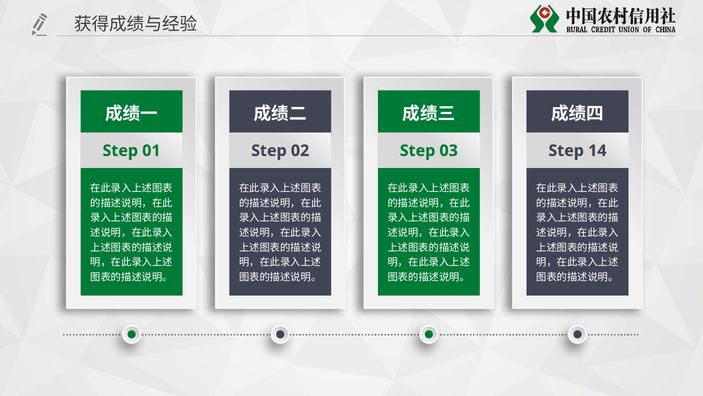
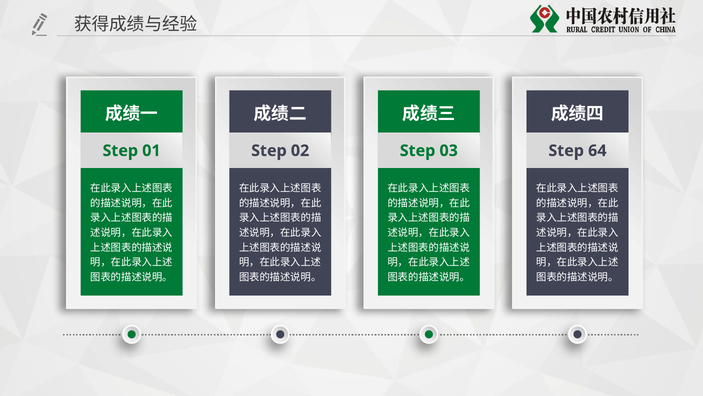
14: 14 -> 64 (597, 151)
